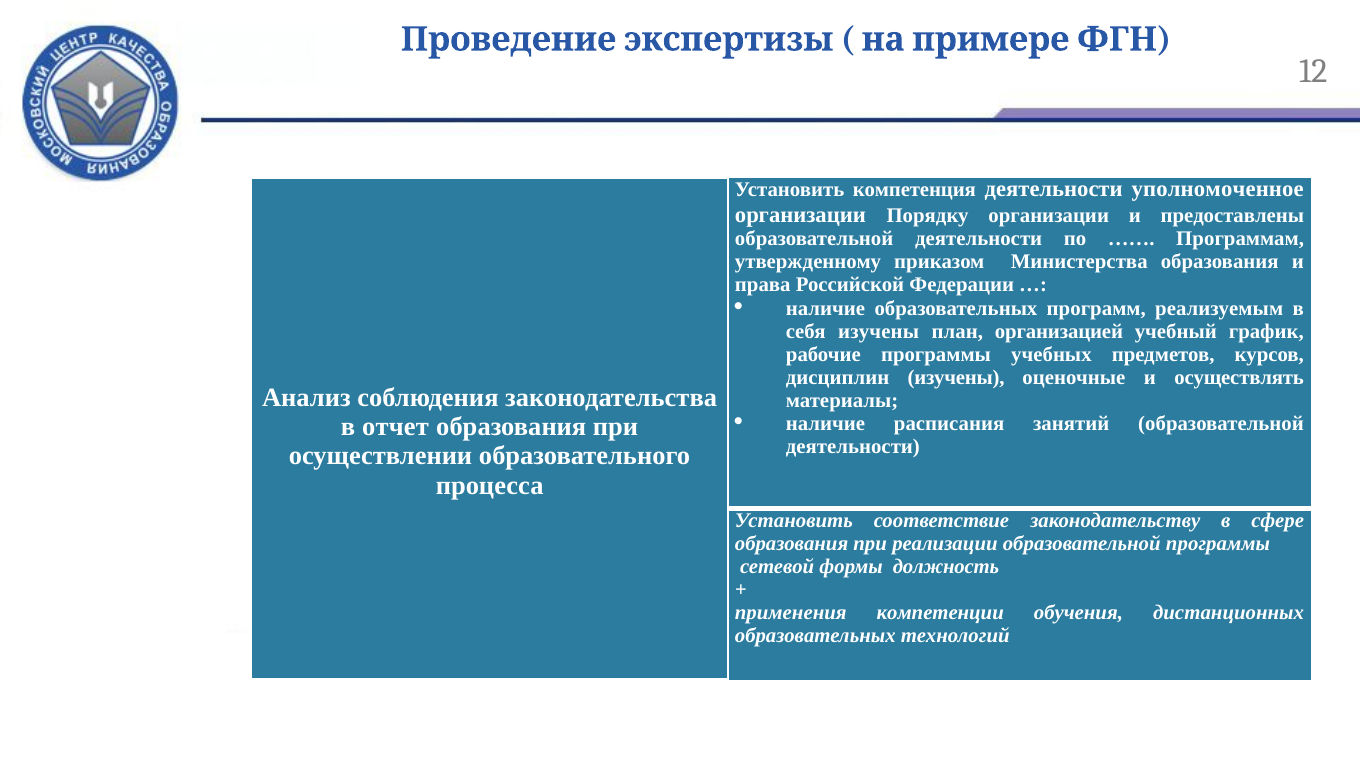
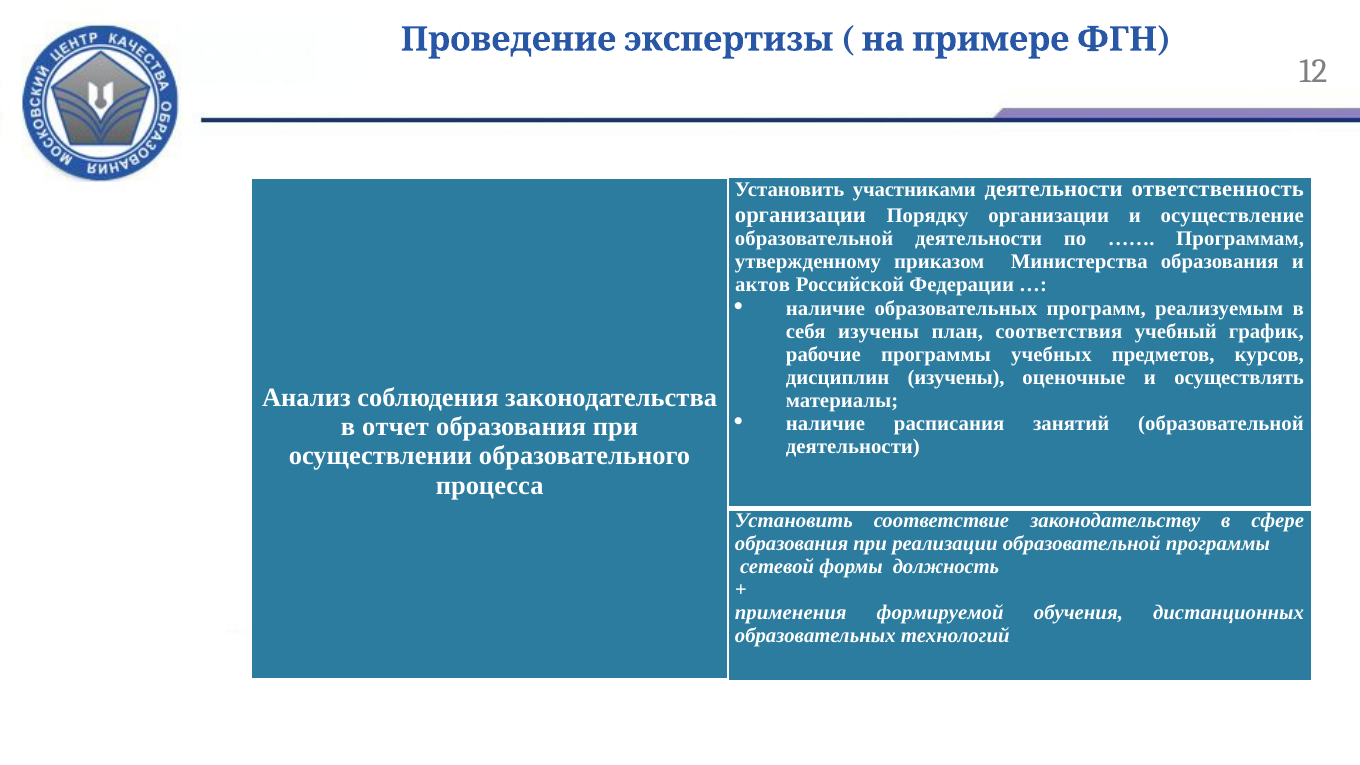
компетенция: компетенция -> участниками (914, 190)
уполномоченное: уполномоченное -> ответственность (1218, 189)
предоставлены: предоставлены -> осуществление (1232, 215)
права: права -> актов (763, 285)
организацией: организацией -> соответствия (1059, 331)
компетенции: компетенции -> формируемой (940, 613)
